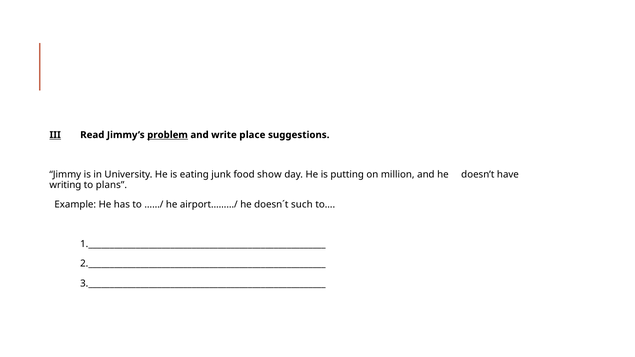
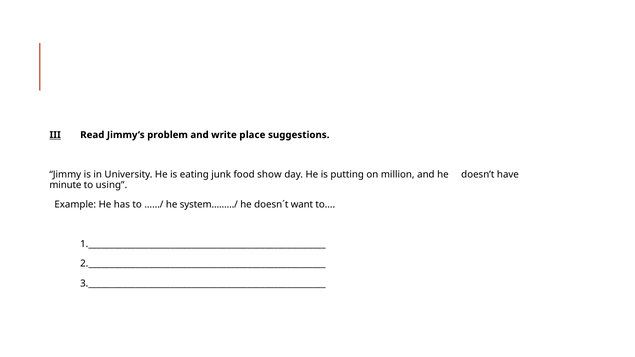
problem underline: present -> none (167, 135)
writing: writing -> minute (65, 185)
plans: plans -> using (111, 185)
airport………/: airport………/ -> system………/ (209, 205)
such: such -> want (302, 205)
